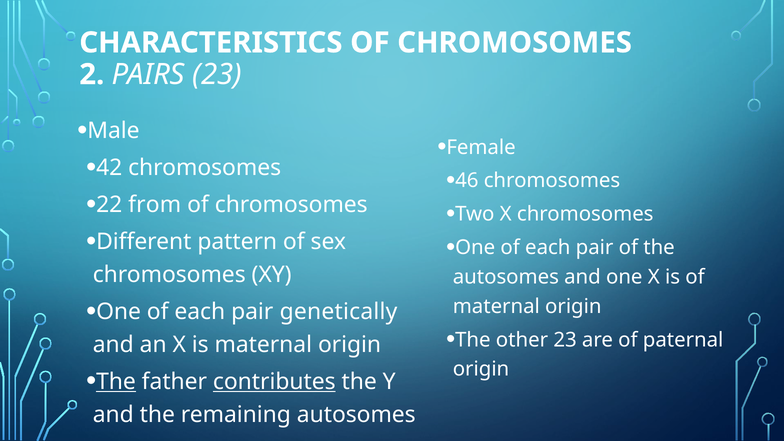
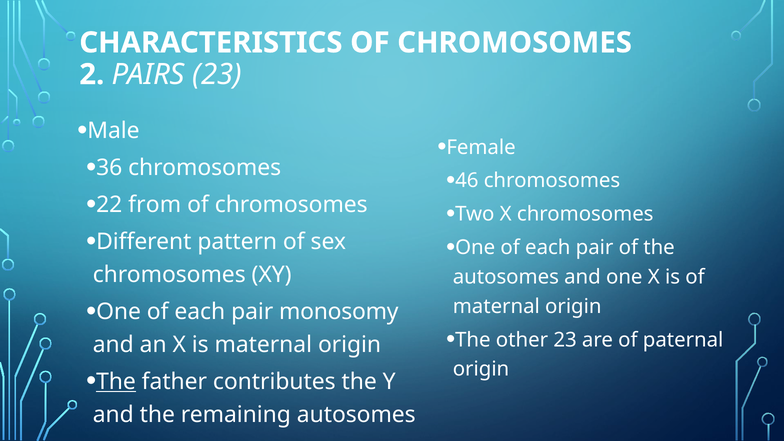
42: 42 -> 36 (109, 168)
genetically: genetically -> monosomy (339, 312)
contributes underline: present -> none (274, 382)
